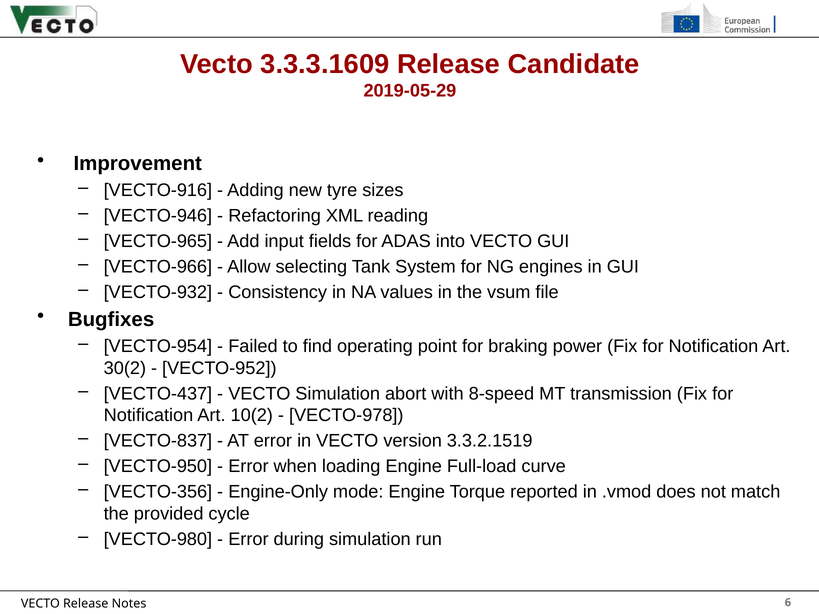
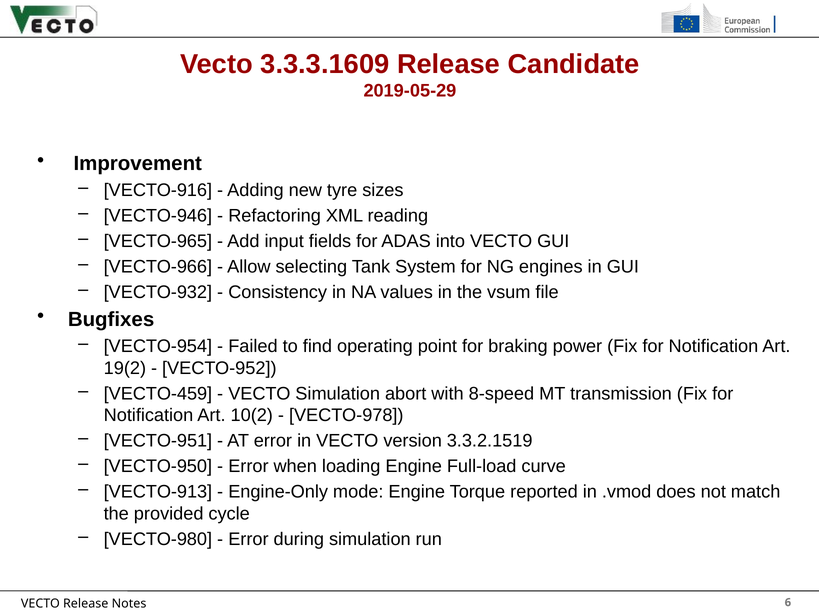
30(2: 30(2 -> 19(2 (125, 368)
VECTO-437: VECTO-437 -> VECTO-459 (158, 394)
VECTO-837: VECTO-837 -> VECTO-951 (158, 441)
VECTO-356: VECTO-356 -> VECTO-913 (158, 492)
